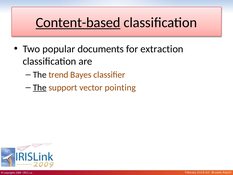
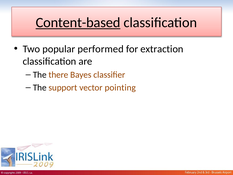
documents: documents -> performed (101, 49)
trend: trend -> there (58, 75)
The underline: present -> none (40, 87)
